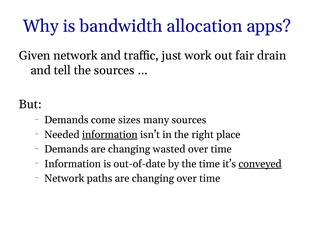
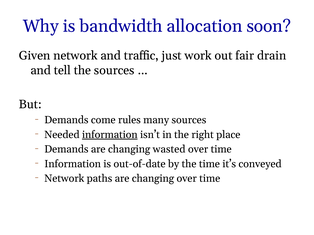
apps: apps -> soon (269, 26)
sizes: sizes -> rules (129, 120)
conveyed underline: present -> none (260, 164)
